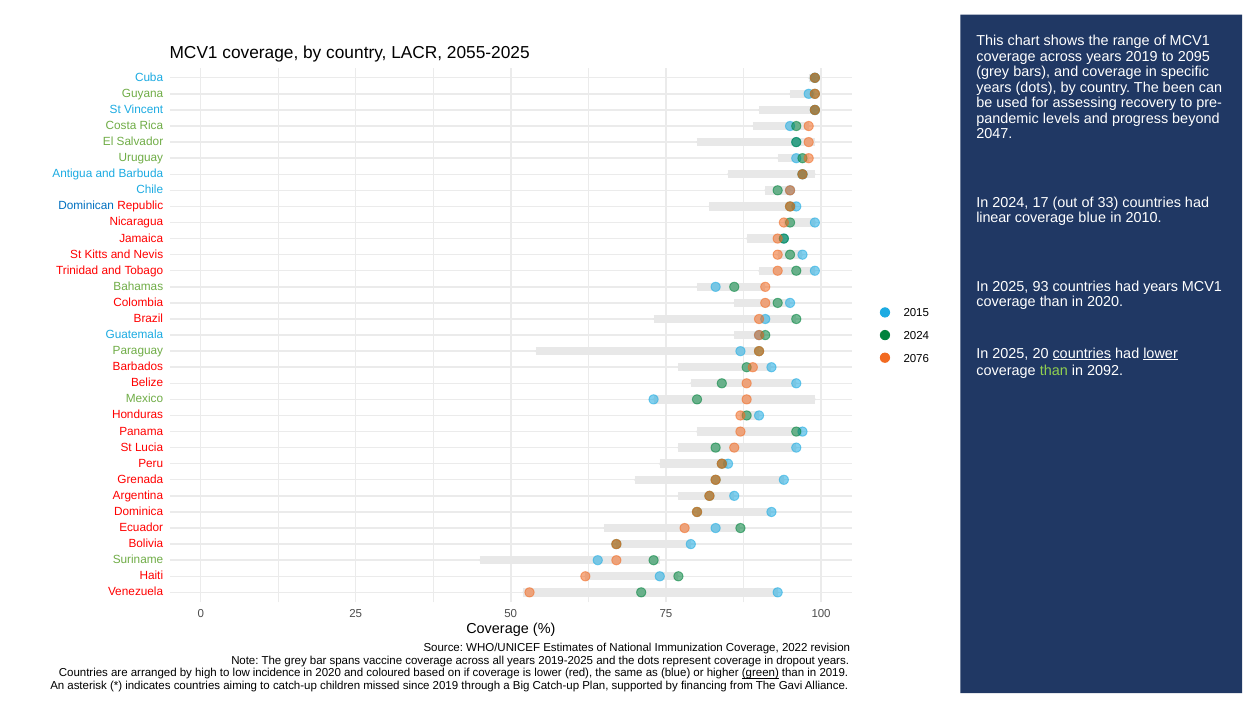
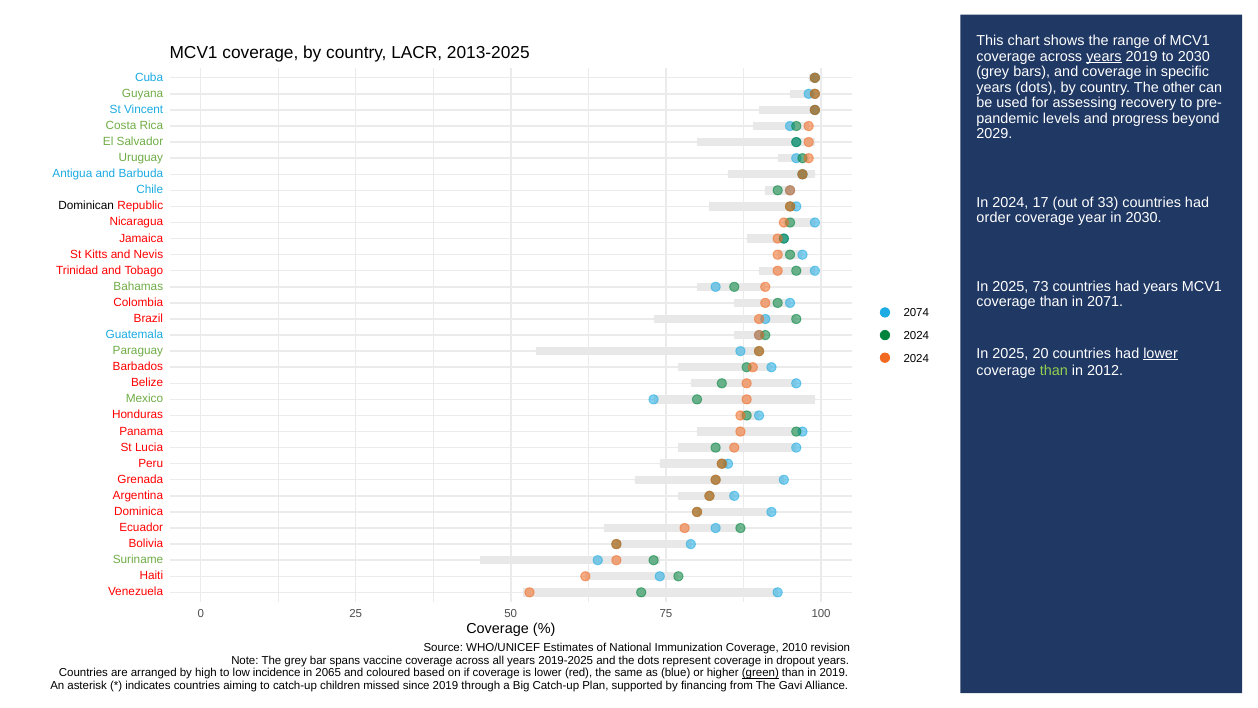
2055-2025: 2055-2025 -> 2013-2025 (488, 52)
years underline: none -> present (1104, 56)
to 2095: 2095 -> 2030 (1194, 56)
been: been -> other (1179, 87)
2047: 2047 -> 2029 (994, 134)
Dominican colour: blue -> black (86, 206)
linear: linear -> order (994, 218)
coverage blue: blue -> year (1092, 218)
in 2010: 2010 -> 2030 (1144, 218)
93: 93 -> 73 (1041, 286)
than in 2020: 2020 -> 2071 (1105, 302)
2015: 2015 -> 2074 (916, 313)
countries underline: present -> none (1082, 353)
2076: 2076 -> 2024 (916, 358)
2092: 2092 -> 2012 (1105, 371)
2022: 2022 -> 2010 (795, 648)
2020: 2020 -> 2065 (328, 673)
